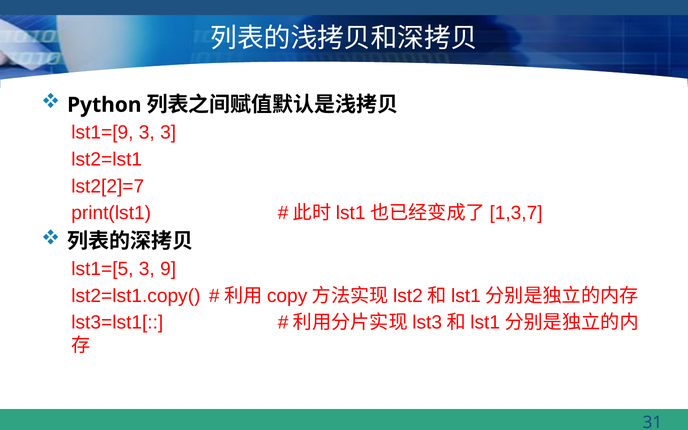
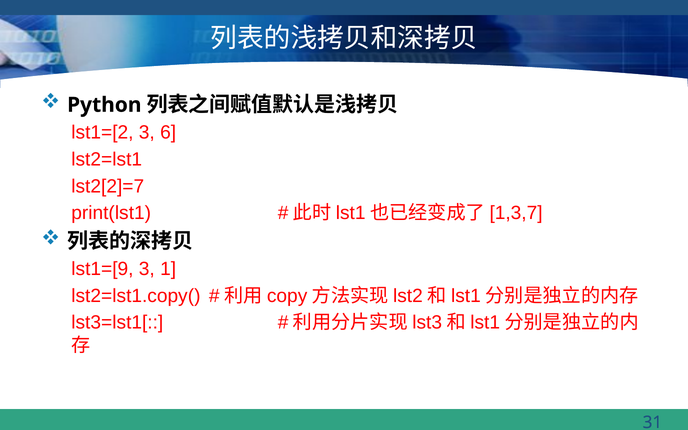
lst1=[9: lst1=[9 -> lst1=[2 (102, 133)
3 3: 3 -> 6 (168, 133)
lst1=[5: lst1=[5 -> lst1=[9 (102, 269)
9: 9 -> 1 (168, 269)
